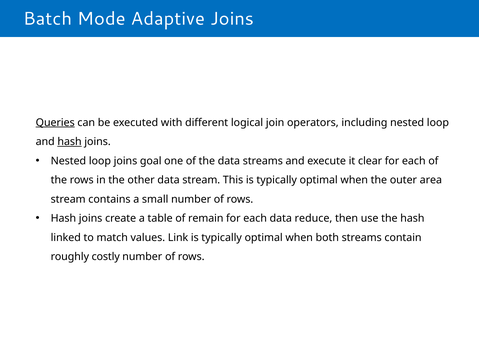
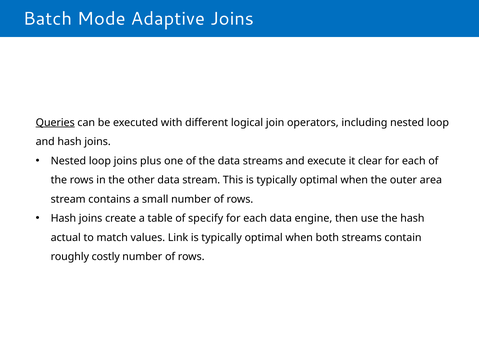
hash underline: present -> none (70, 141)
goal: goal -> plus (151, 161)
remain: remain -> specify (206, 218)
reduce: reduce -> engine (313, 218)
linked: linked -> actual (66, 237)
